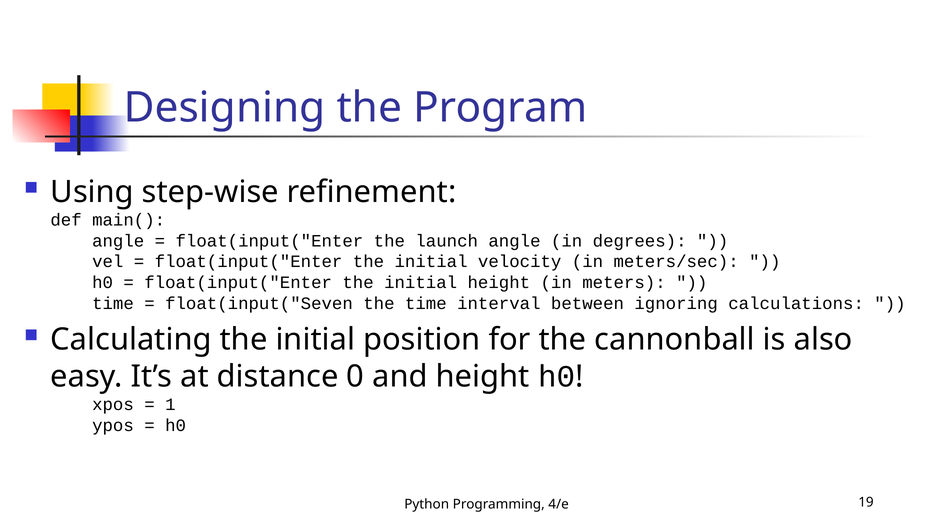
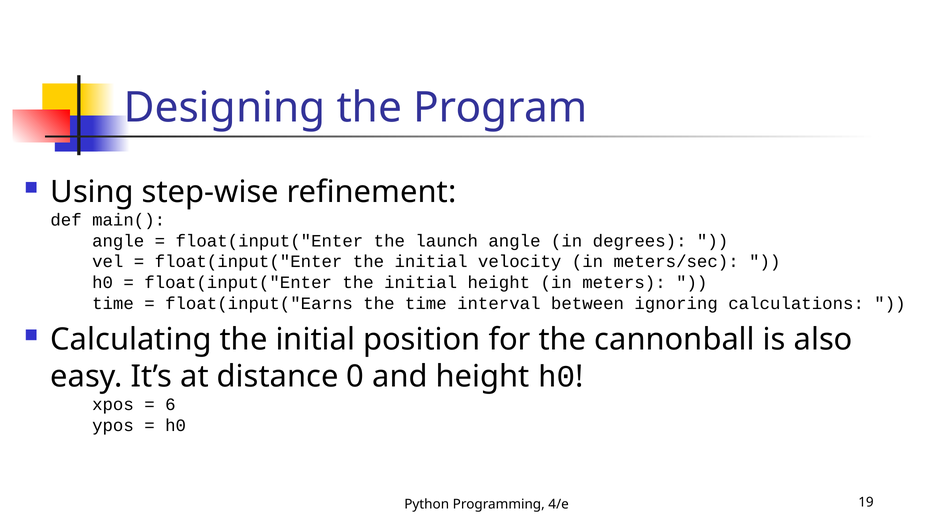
float(input("Seven: float(input("Seven -> float(input("Earns (259, 304)
1: 1 -> 6 (170, 405)
